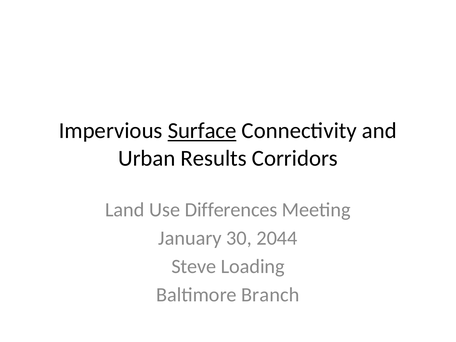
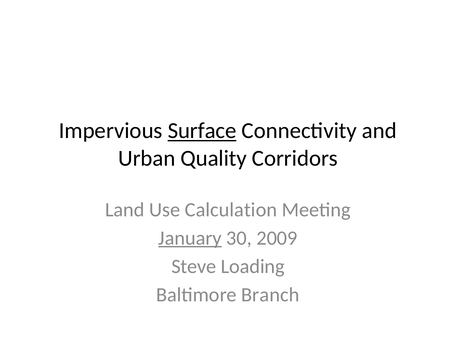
Results: Results -> Quality (214, 158)
Differences: Differences -> Calculation (231, 210)
January underline: none -> present (190, 238)
2044: 2044 -> 2009 (277, 238)
